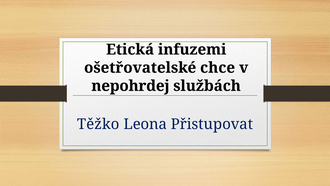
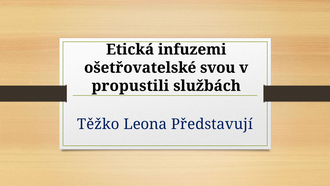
chce: chce -> svou (218, 68)
nepohrdej: nepohrdej -> propustili (130, 86)
Přistupovat: Přistupovat -> Představují (212, 124)
